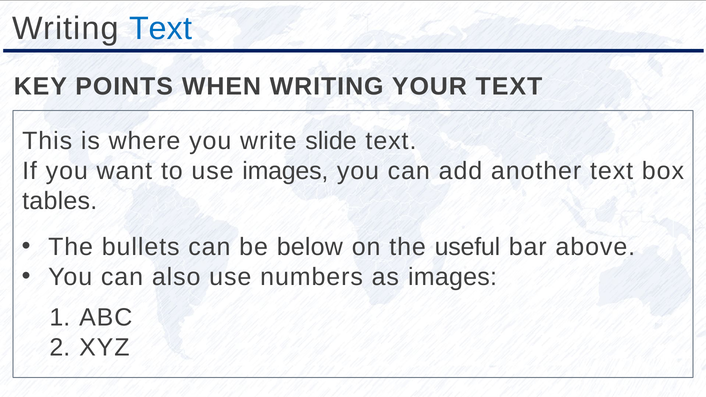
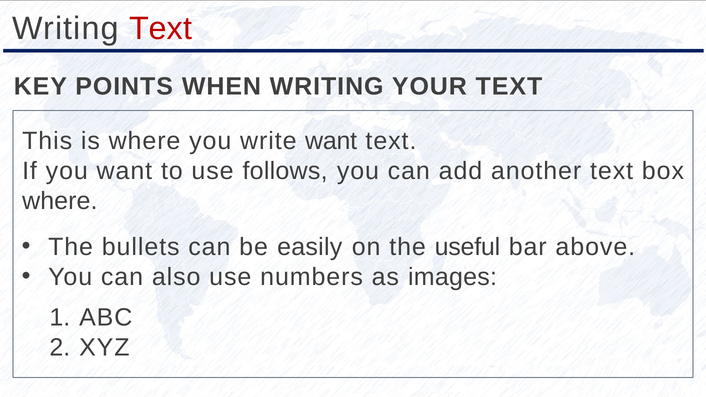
Text colour: blue -> red (161, 29)
write slide: slide -> want (331, 141)
use images: images -> follows (285, 171)
tables: tables -> where (60, 201)
below: below -> easily (310, 247)
